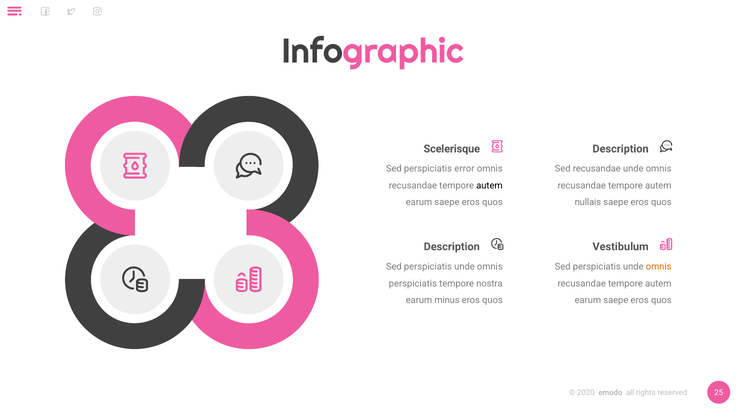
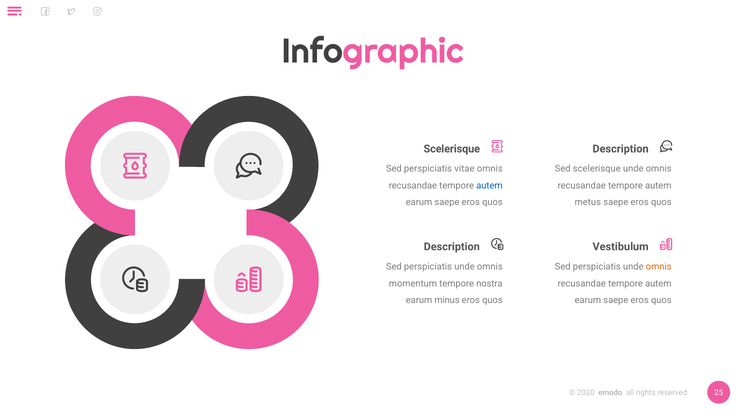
error: error -> vitae (464, 169)
Sed recusandae: recusandae -> scelerisque (597, 169)
autem colour: black -> blue (489, 186)
nullais: nullais -> metus (588, 203)
perspiciatis: perspiciatis -> momentum (413, 284)
